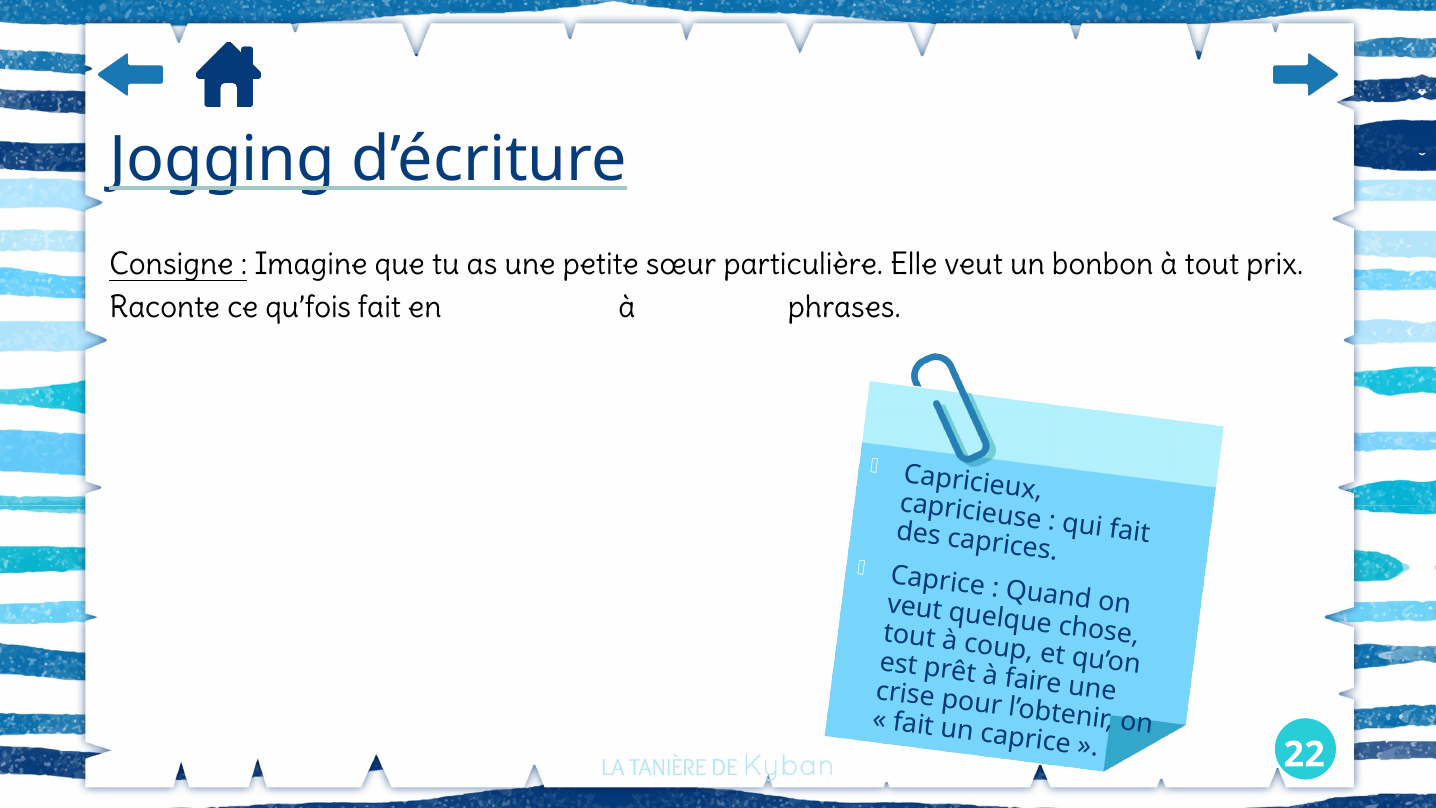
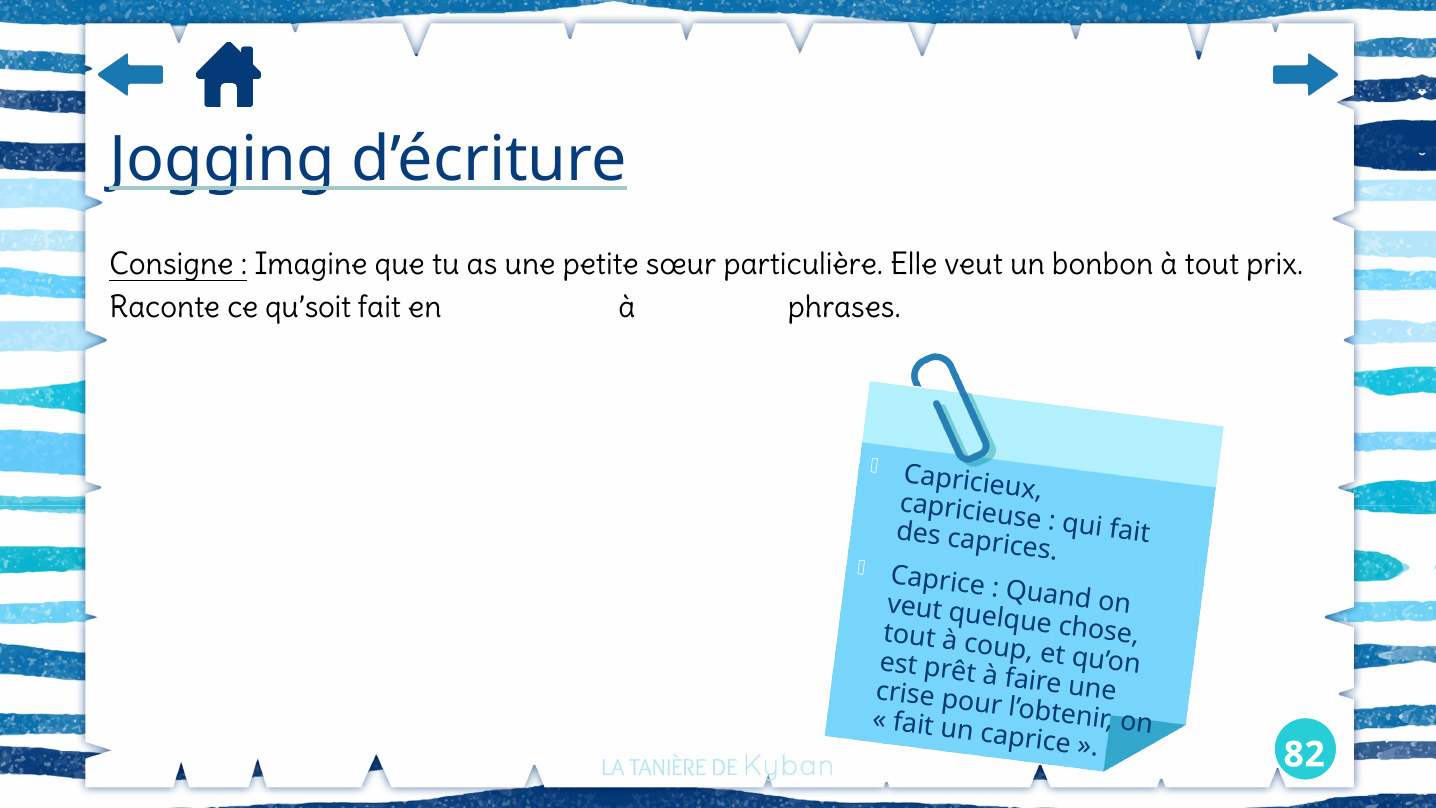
qu’fois: qu’fois -> qu’soit (308, 308)
22: 22 -> 82 (1304, 754)
